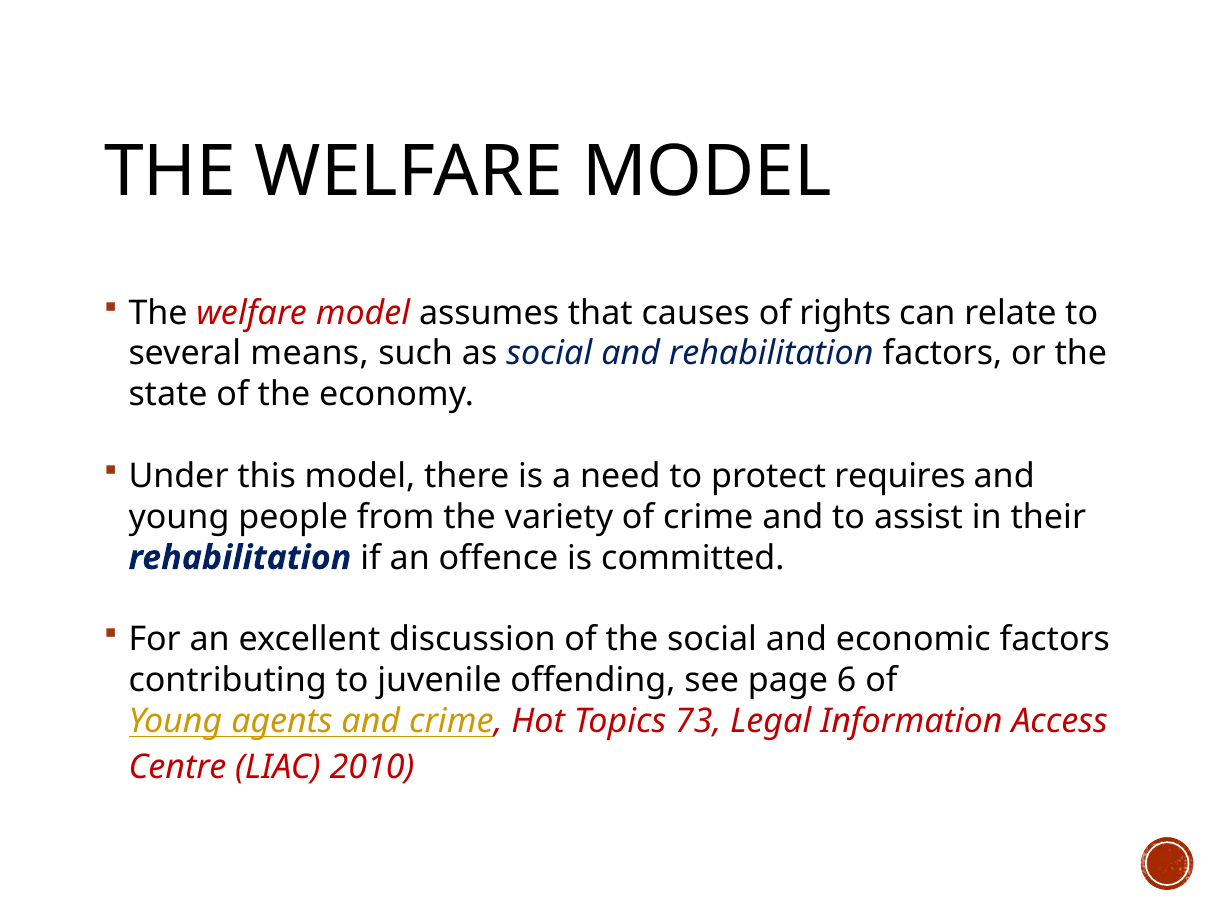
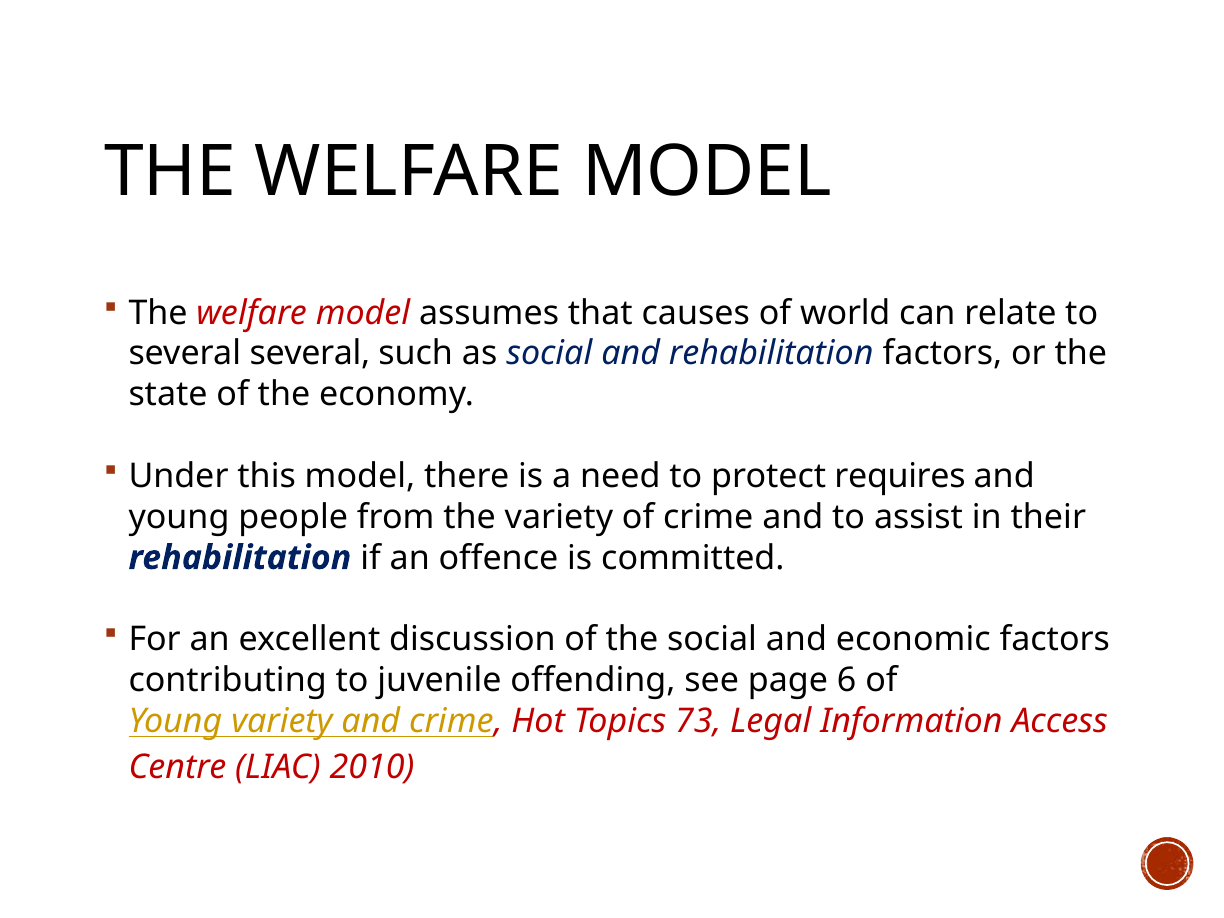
rights: rights -> world (845, 313)
several means: means -> several (310, 354)
Young agents: agents -> variety (282, 721)
